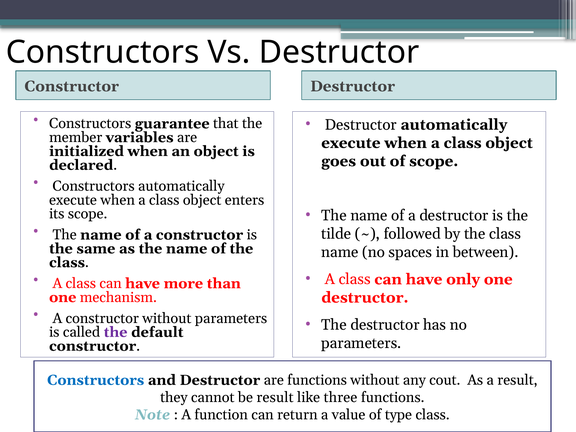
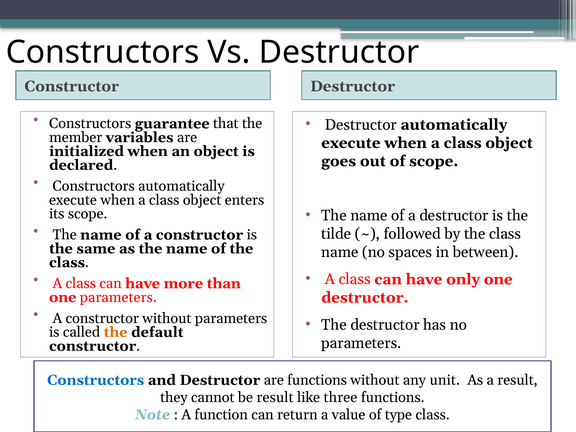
one mechanism: mechanism -> parameters (118, 297)
the colour: purple -> orange (116, 332)
cout: cout -> unit (445, 380)
